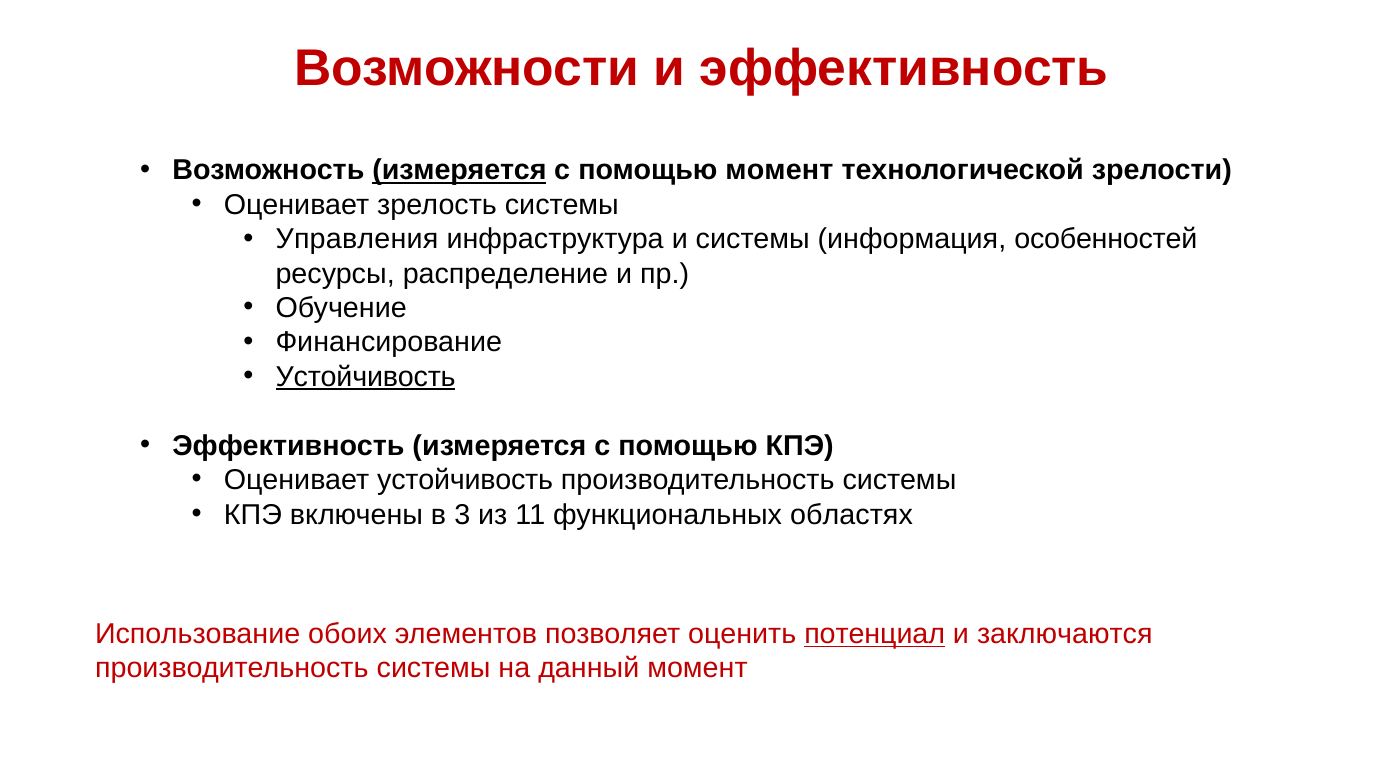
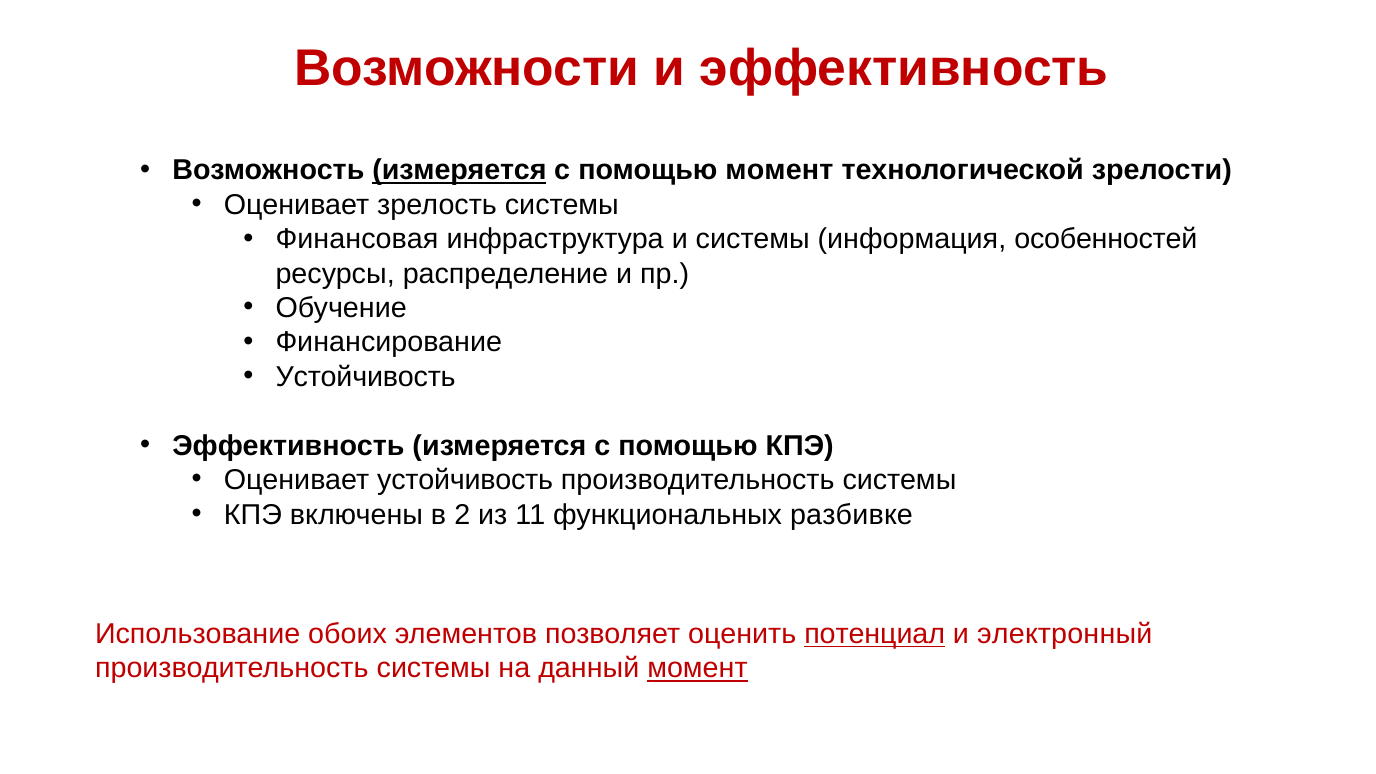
Управления: Управления -> Финансовая (357, 239)
Устойчивость underline: present -> none (366, 377)
3: 3 -> 2 (462, 515)
областях: областях -> разбивке (851, 515)
заключаются: заключаются -> электронный (1065, 634)
момент underline: none -> present (697, 668)
